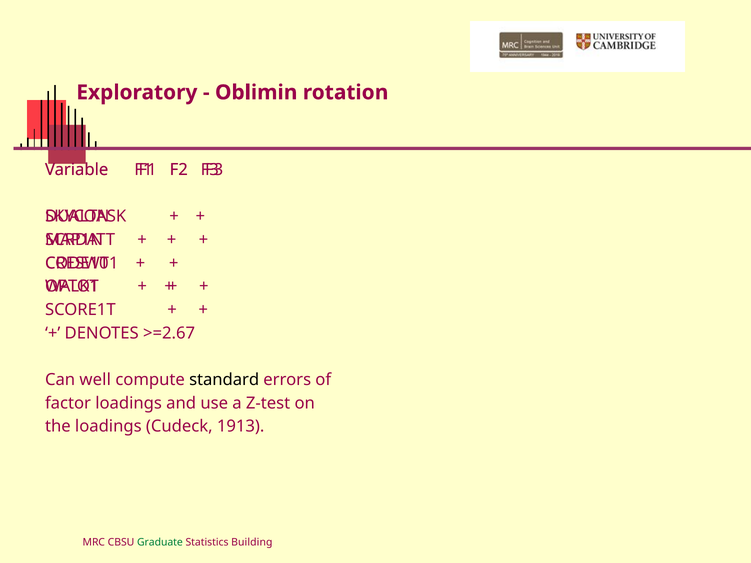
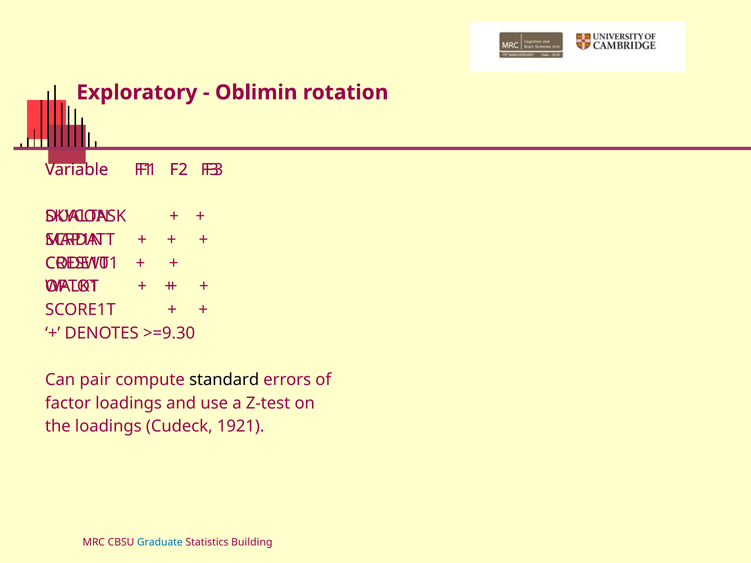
>=2.67: >=2.67 -> >=9.30 (169, 333)
well: well -> pair (95, 380)
1913: 1913 -> 1921 (241, 427)
Graduate colour: green -> blue (160, 543)
